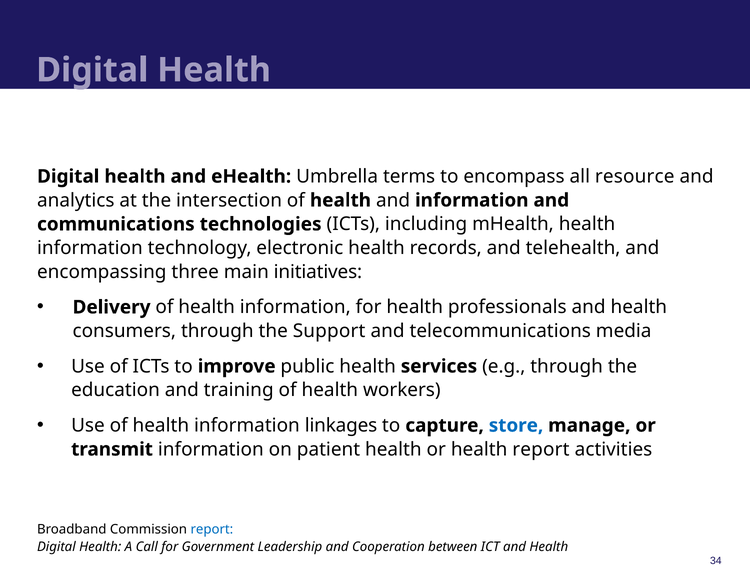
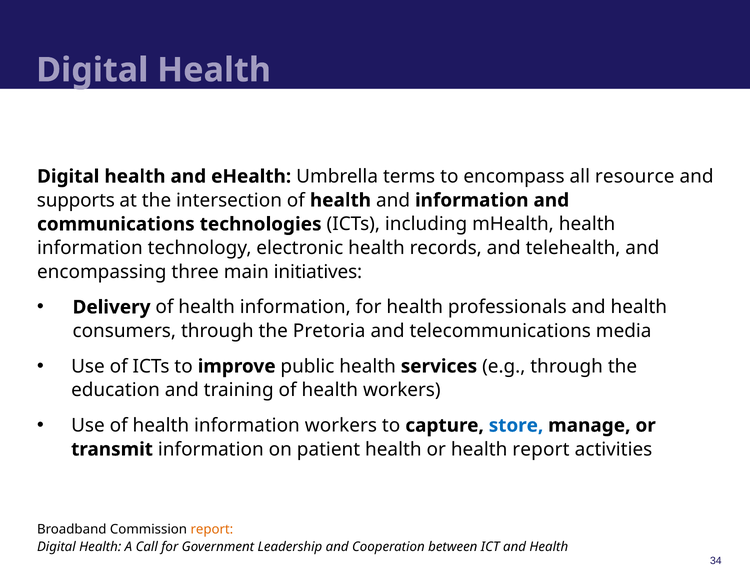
analytics: analytics -> supports (76, 200)
Support: Support -> Pretoria (329, 331)
information linkages: linkages -> workers (341, 425)
report colour: blue -> orange (212, 529)
